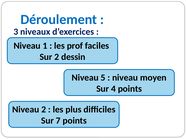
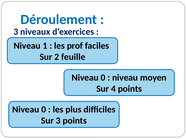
dessin: dessin -> feuille (73, 57)
5: 5 -> 0 (103, 78)
2: 2 -> 0 (44, 110)
Sur 7: 7 -> 3 (58, 121)
